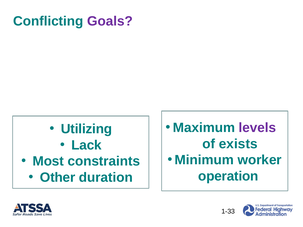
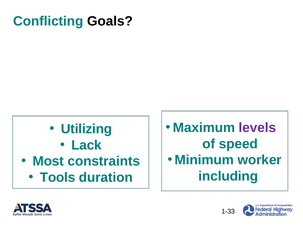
Goals colour: purple -> black (110, 21)
exists: exists -> speed (238, 144)
operation: operation -> including (228, 176)
Other: Other -> Tools (58, 178)
